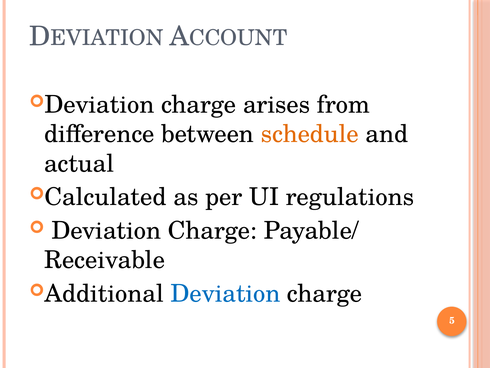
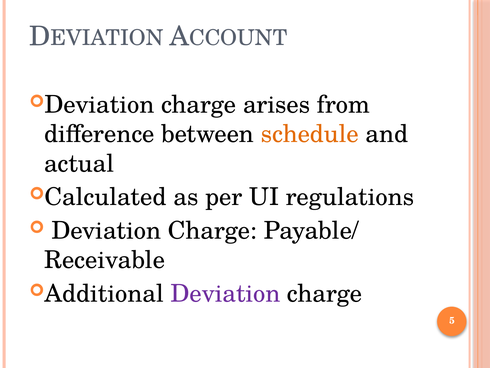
Deviation colour: blue -> purple (225, 293)
